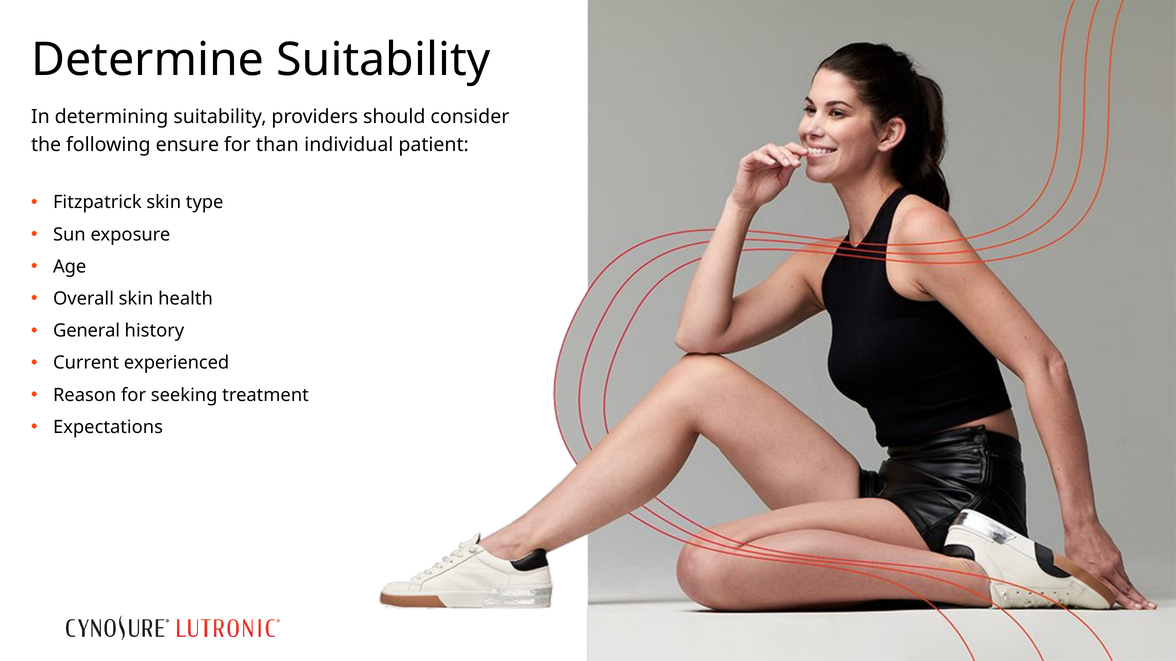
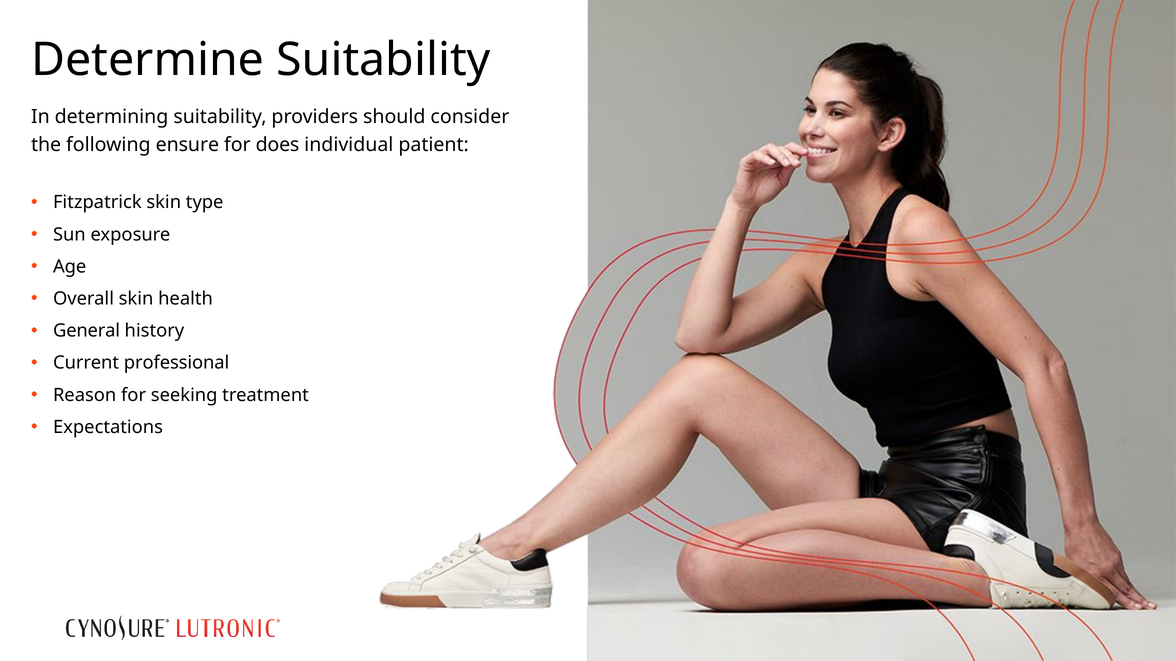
than: than -> does (278, 145)
experienced: experienced -> professional (177, 363)
